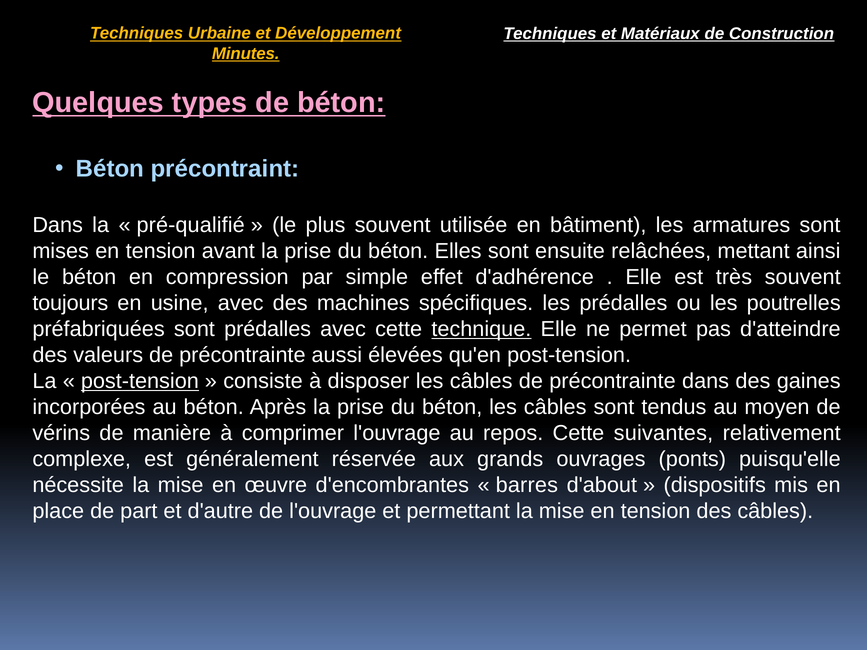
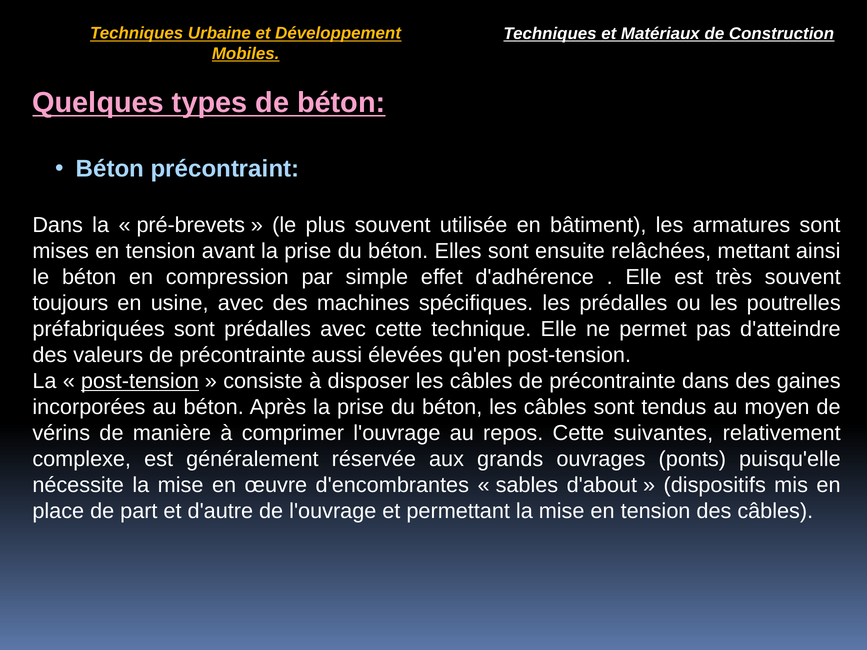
Minutes: Minutes -> Mobiles (246, 54)
pré-qualifié: pré-qualifié -> pré-brevets (191, 225)
technique underline: present -> none (481, 329)
barres: barres -> sables (527, 485)
